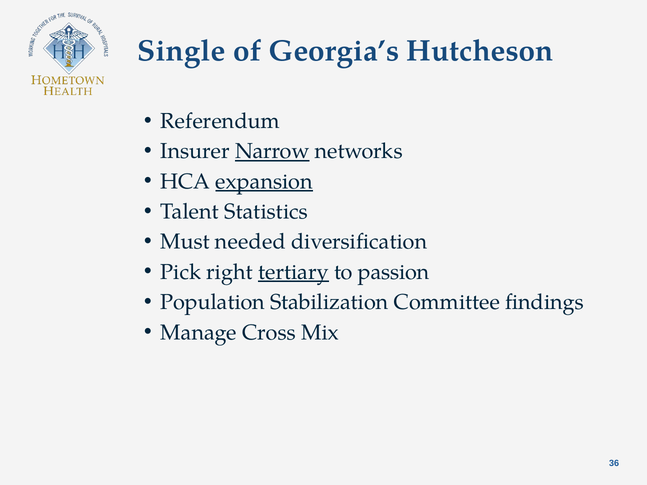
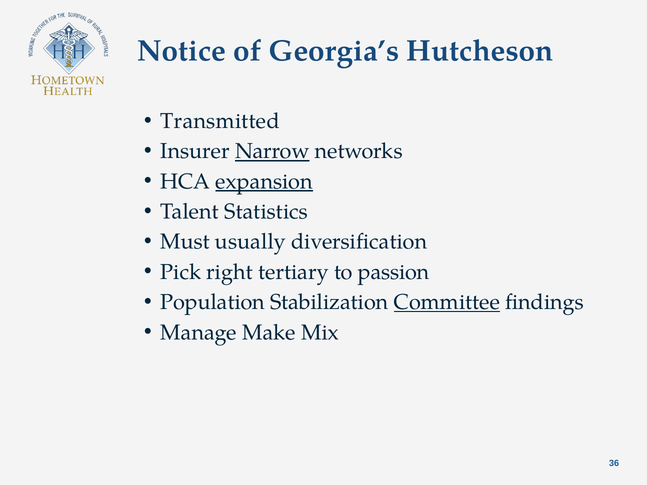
Single: Single -> Notice (182, 51)
Referendum: Referendum -> Transmitted (220, 121)
needed: needed -> usually (250, 242)
tertiary underline: present -> none (293, 272)
Committee underline: none -> present (447, 302)
Cross: Cross -> Make (269, 333)
